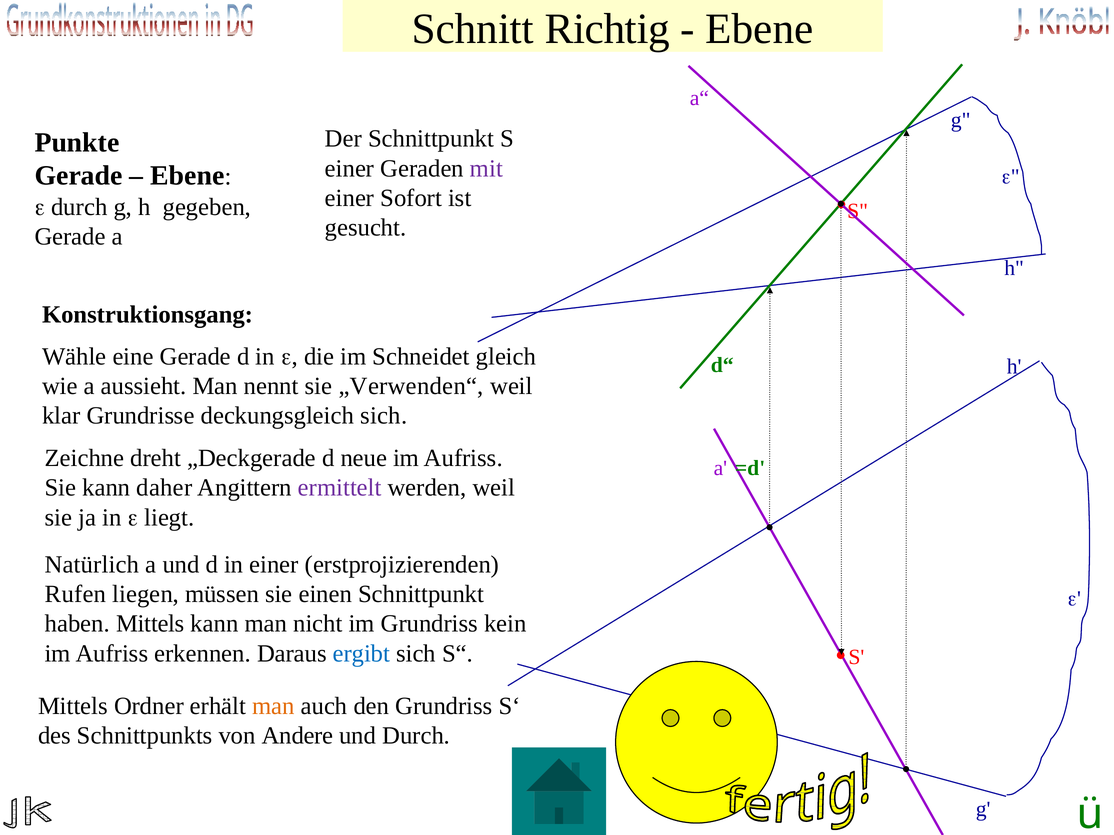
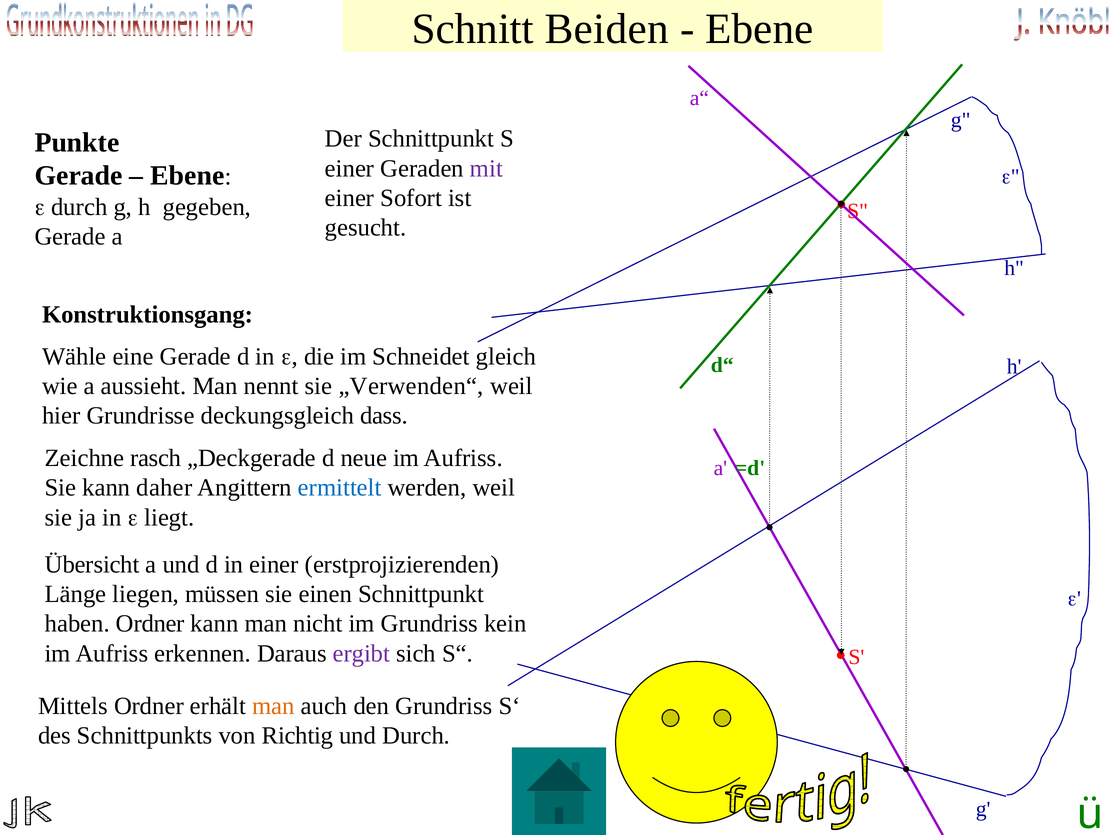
Richtig: Richtig -> Beiden (607, 29)
klar: klar -> hier (61, 416)
deckungsgleich sich: sich -> dass (384, 416)
dreht: dreht -> rasch (156, 458)
ermittelt colour: purple -> blue (340, 488)
Natürlich: Natürlich -> Übersicht (92, 565)
Rufen: Rufen -> Länge (76, 594)
haben Mittels: Mittels -> Ordner (150, 624)
ergibt colour: blue -> purple (361, 654)
Andere: Andere -> Richtig (298, 736)
